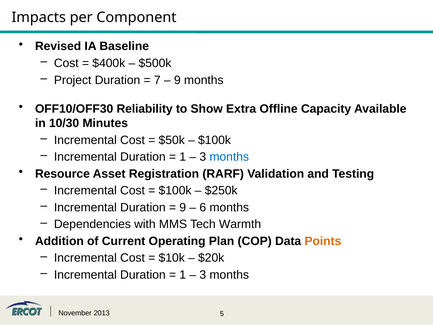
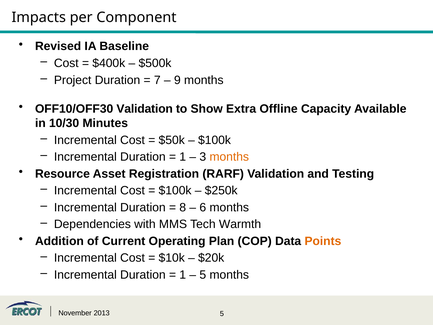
OFF10/OFF30 Reliability: Reliability -> Validation (145, 109)
months colour: blue -> orange (229, 157)
9: 9 -> 8 (183, 207)
3: 3 -> 5 (203, 275)
